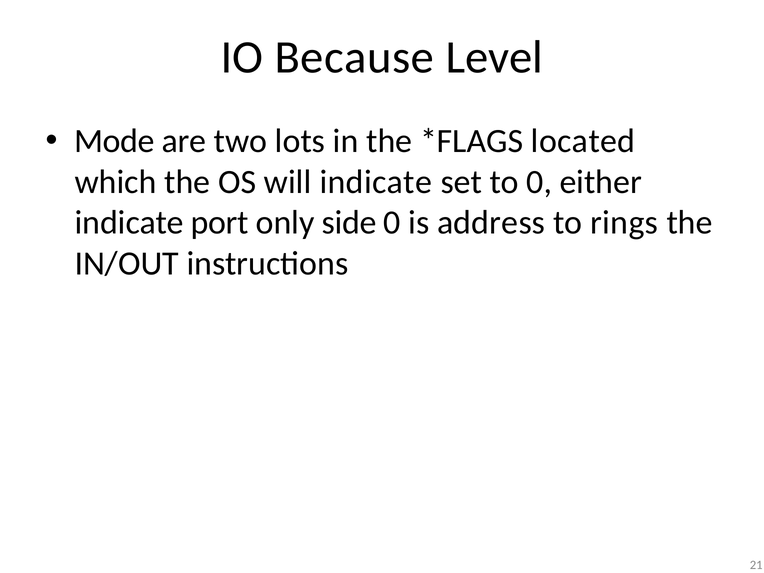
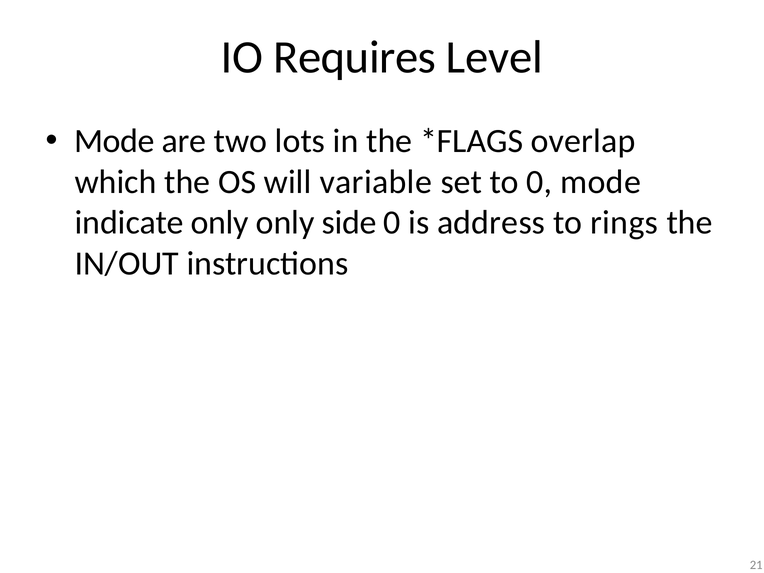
Because: Because -> Requires (355, 57)
located: located -> overlap (583, 141)
will indicate: indicate -> variable (376, 182)
0 either: either -> mode (601, 182)
indicate port: port -> only (220, 223)
